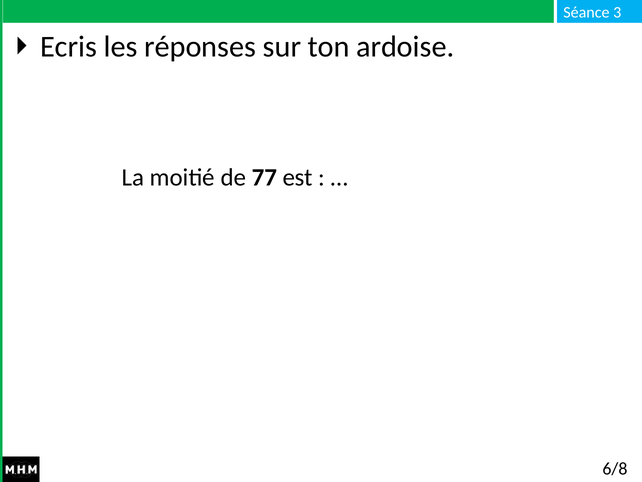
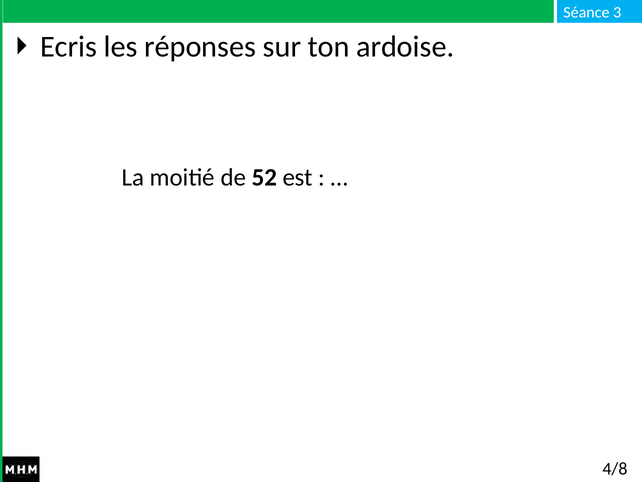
77: 77 -> 52 (264, 177)
6/8: 6/8 -> 4/8 (615, 468)
